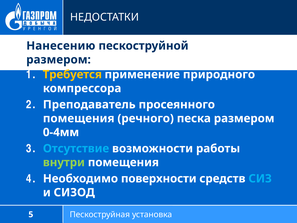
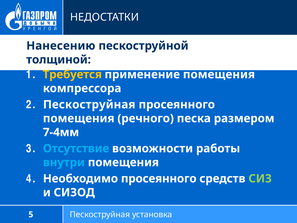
размером: размером -> толщиной (59, 60)
применение природного: природного -> помещения (219, 74)
Преподаватель: Преподаватель -> Пескоструйная (89, 104)
0-4мм: 0-4мм -> 7-4мм (61, 132)
внутри colour: light green -> light blue (64, 162)
Необходимо поверхности: поверхности -> просеянного (159, 178)
СИЗ colour: light blue -> light green (260, 178)
